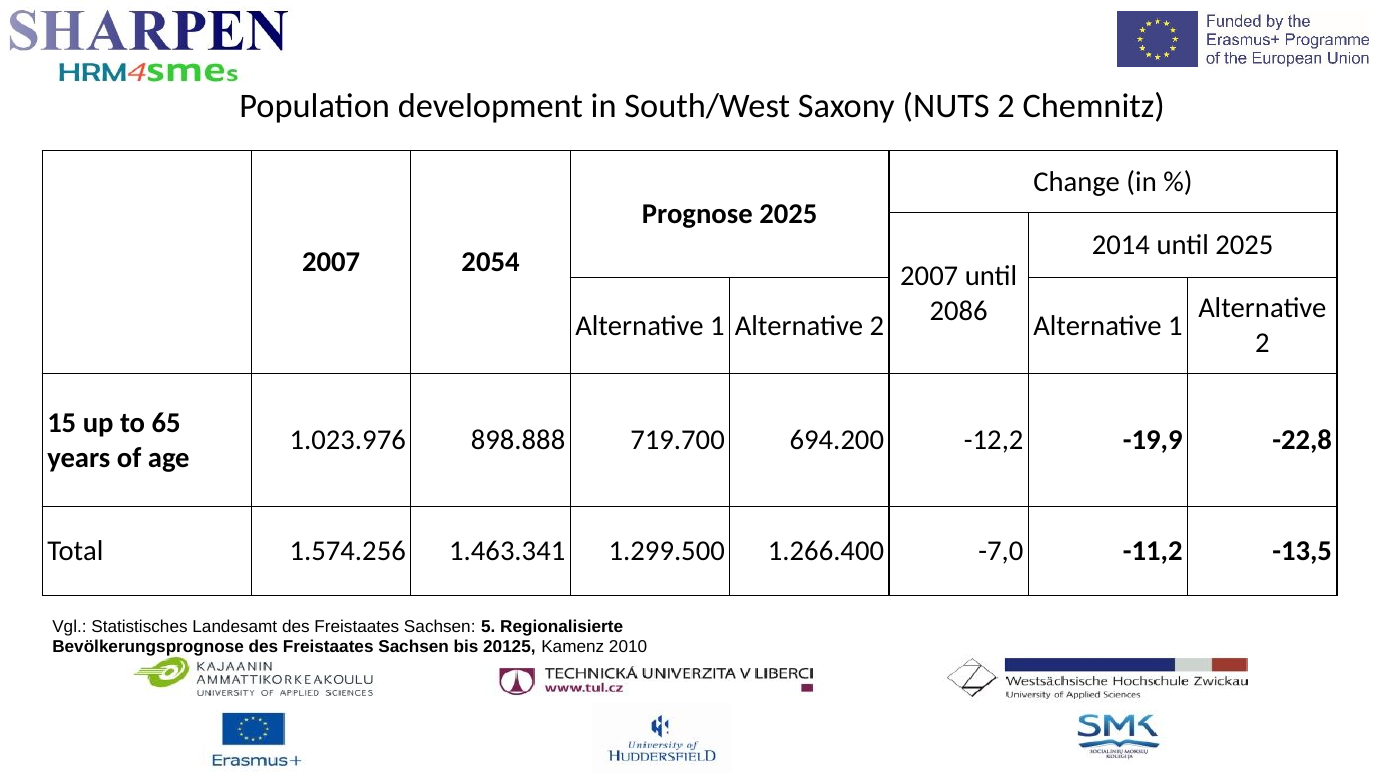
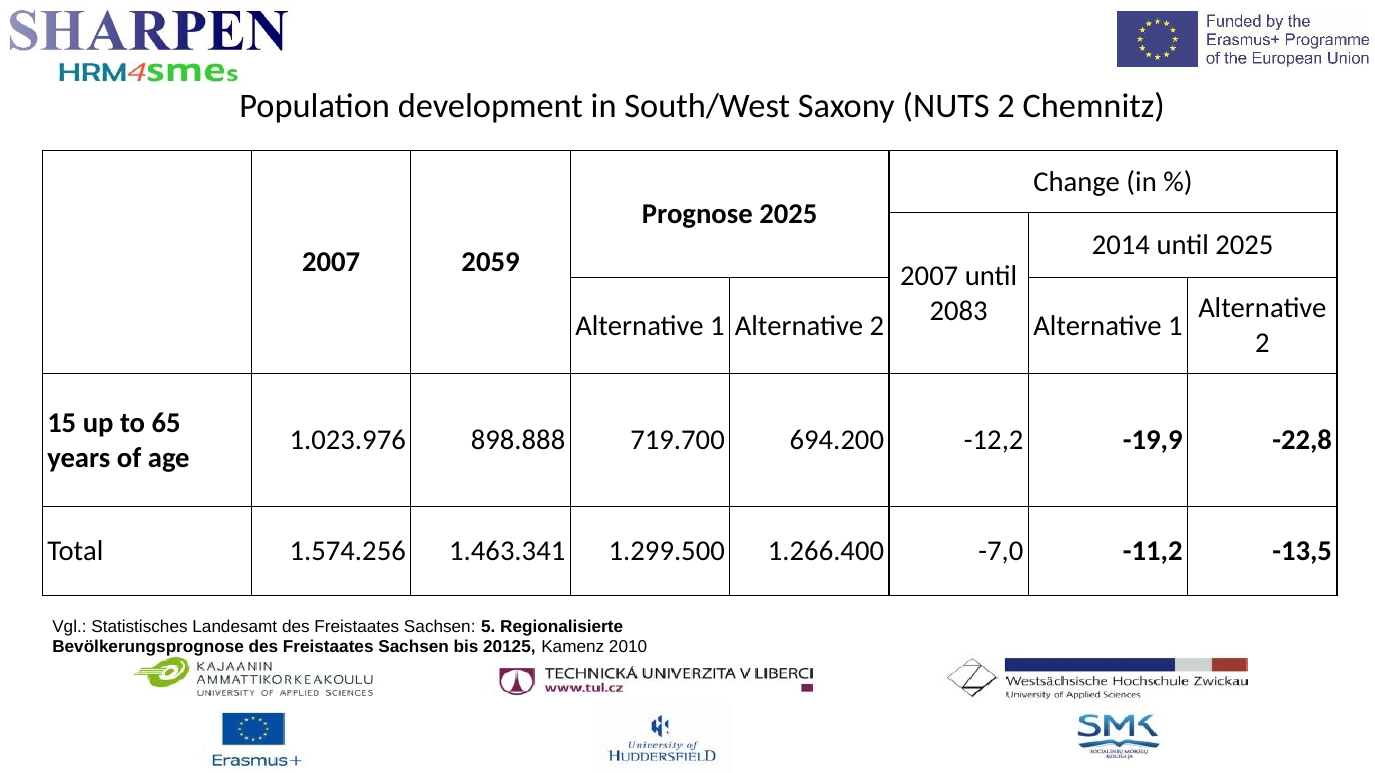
2054: 2054 -> 2059 (491, 262)
2086: 2086 -> 2083 (959, 311)
